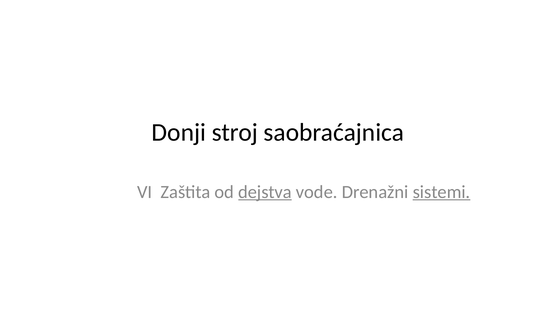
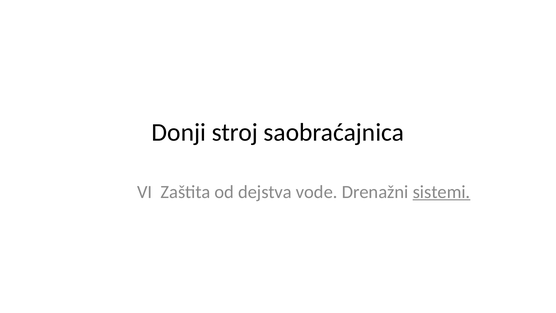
dejstva underline: present -> none (265, 192)
